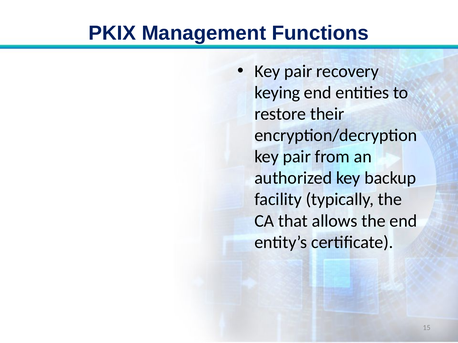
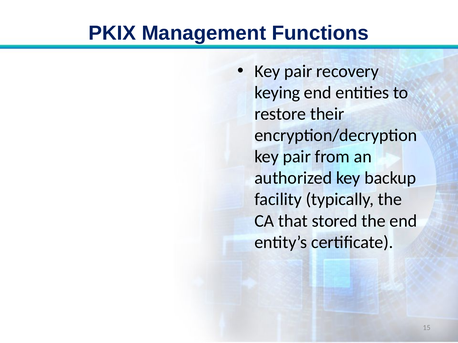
allows: allows -> stored (335, 221)
